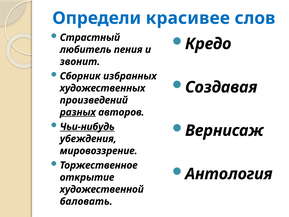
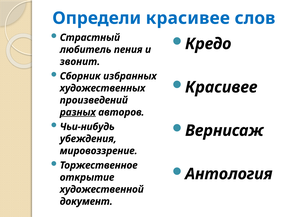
Создавая: Создавая -> Красивее (221, 87)
Чьи-нибудь underline: present -> none (87, 127)
баловать: баловать -> документ (86, 201)
